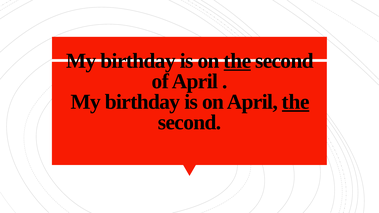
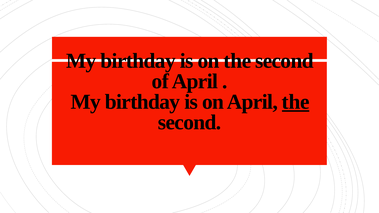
the underline: present -> none (237, 61)
